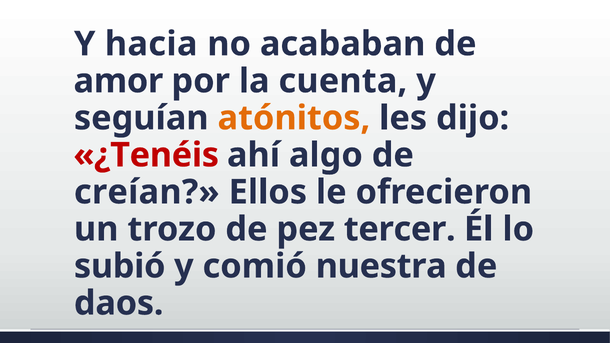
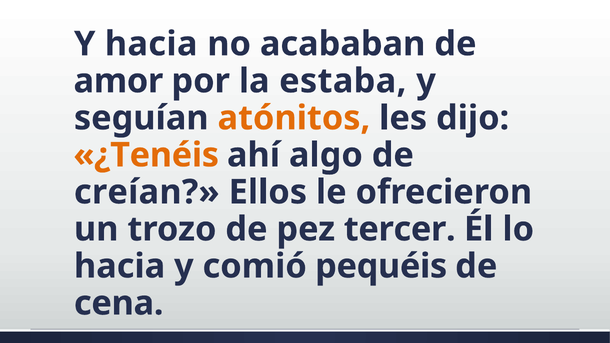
cuenta: cuenta -> estaba (343, 81)
¿Tenéis colour: red -> orange (146, 155)
subió: subió -> hacia (120, 266)
nuestra: nuestra -> pequéis (381, 266)
daos: daos -> cena (119, 303)
